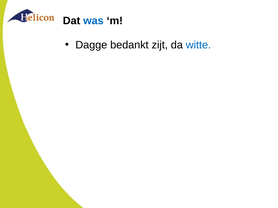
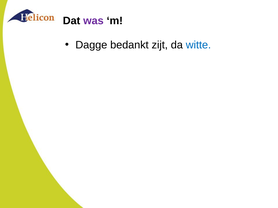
was colour: blue -> purple (94, 21)
